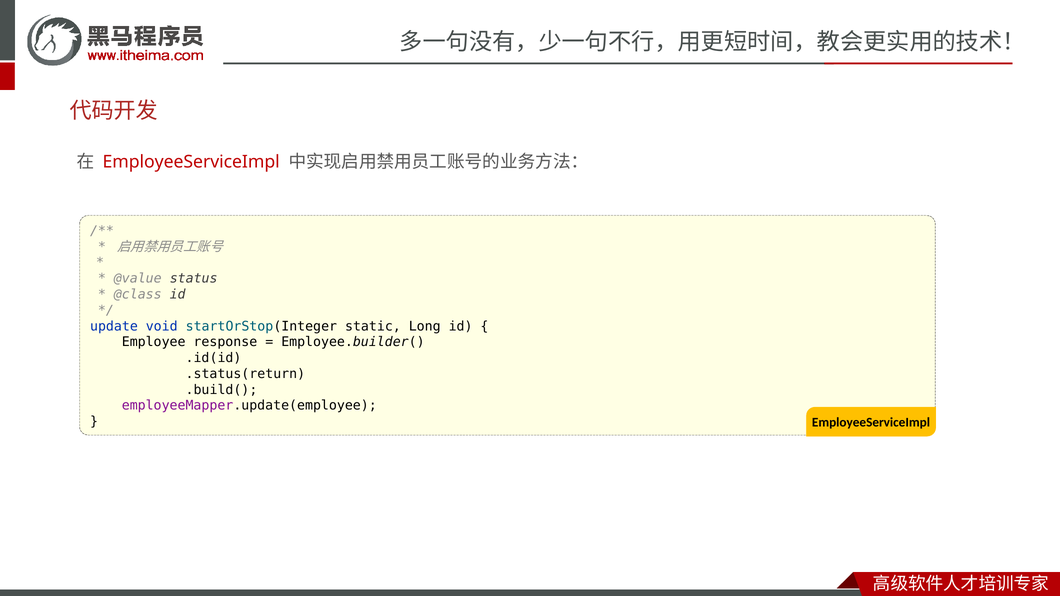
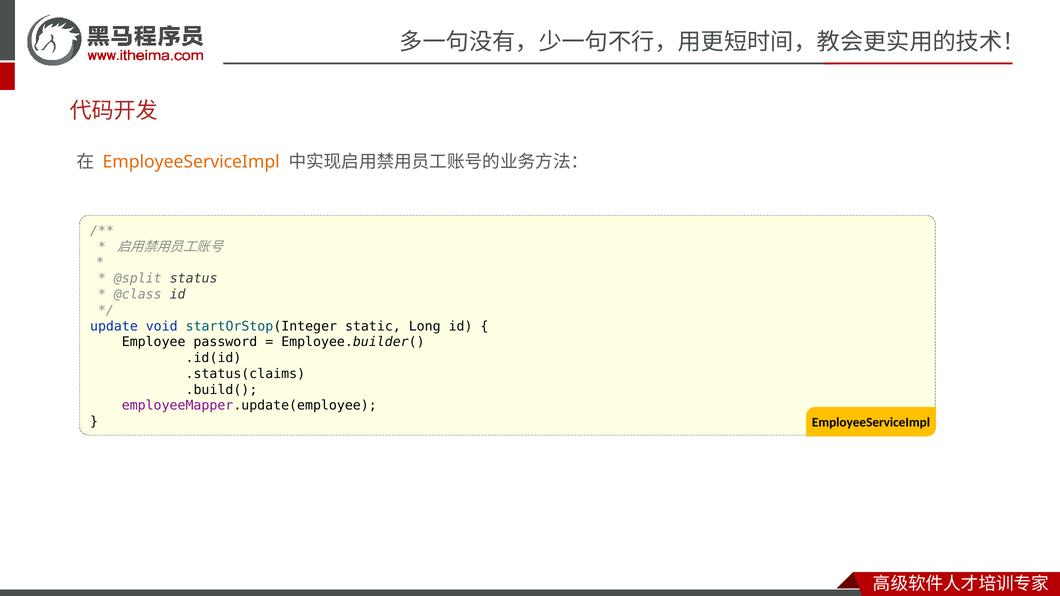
EmployeeServiceImpl colour: red -> orange (191, 162)
@value: @value -> @split (138, 279)
response: response -> password (225, 342)
.status(return: .status(return -> .status(claims (245, 374)
